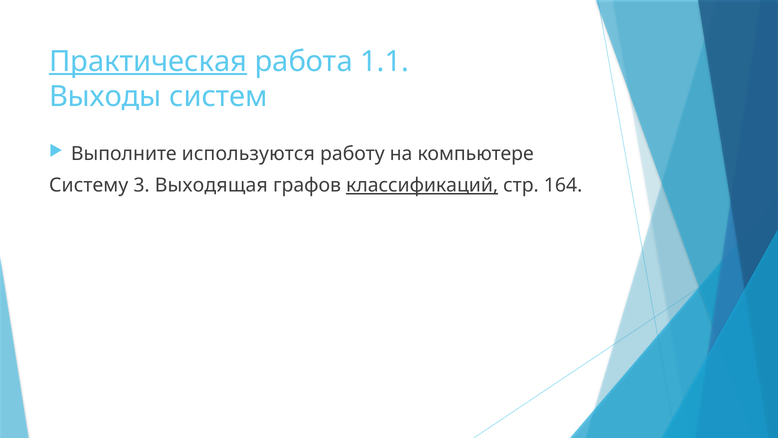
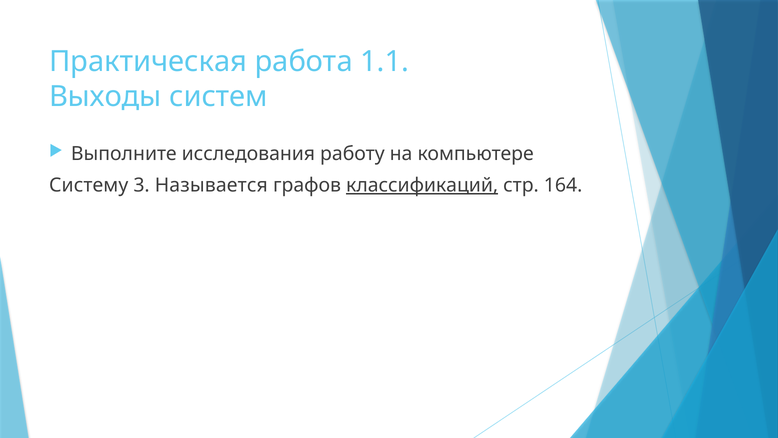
Практическая underline: present -> none (148, 61)
используются: используются -> исследования (248, 154)
Выходящая: Выходящая -> Называется (211, 185)
